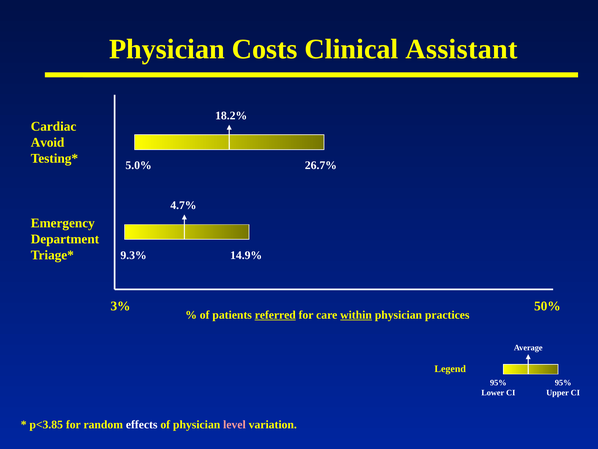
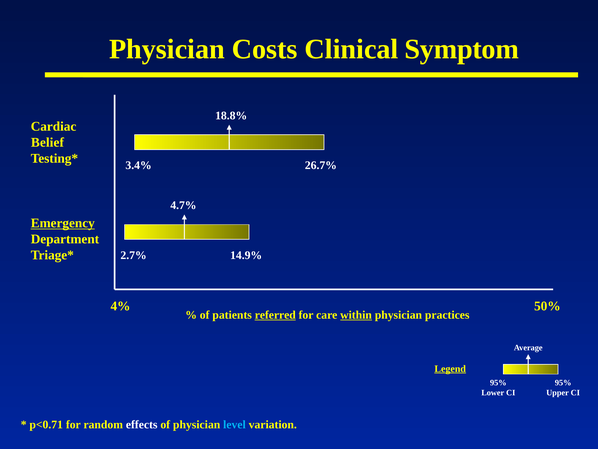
Assistant: Assistant -> Symptom (462, 49)
18.2%: 18.2% -> 18.8% (231, 115)
Avoid: Avoid -> Belief (47, 142)
5.0%: 5.0% -> 3.4% (139, 165)
Emergency underline: none -> present (63, 223)
9.3%: 9.3% -> 2.7% (134, 255)
3%: 3% -> 4% (120, 306)
Legend underline: none -> present (450, 368)
p<3.85: p<3.85 -> p<0.71 (46, 424)
level colour: pink -> light blue (234, 424)
